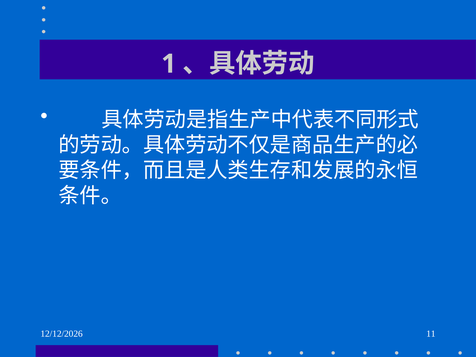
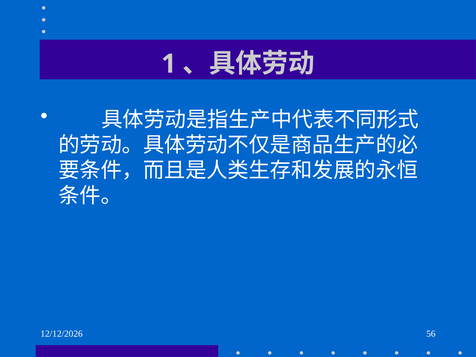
11: 11 -> 56 (431, 334)
